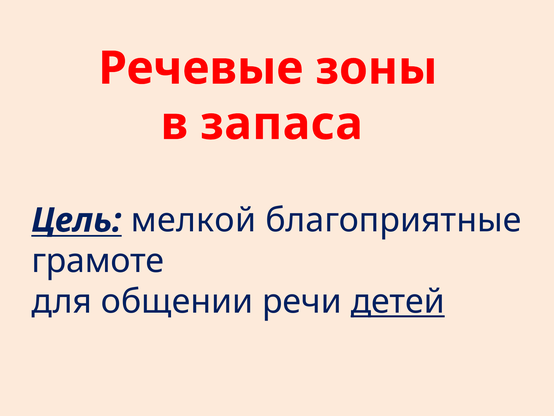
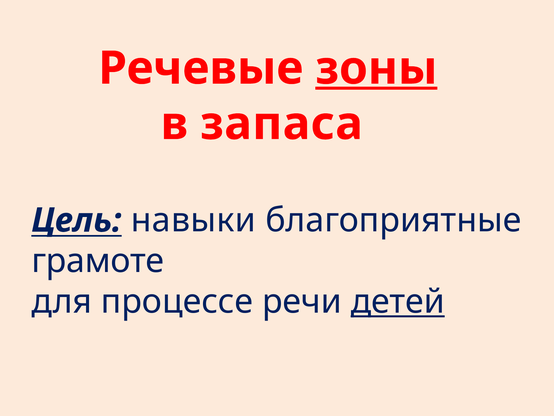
зоны underline: none -> present (376, 68)
мелкой: мелкой -> навыки (193, 220)
общении: общении -> процессе (177, 301)
